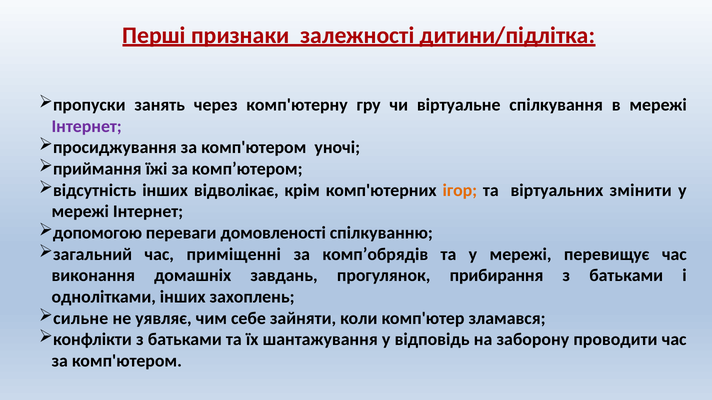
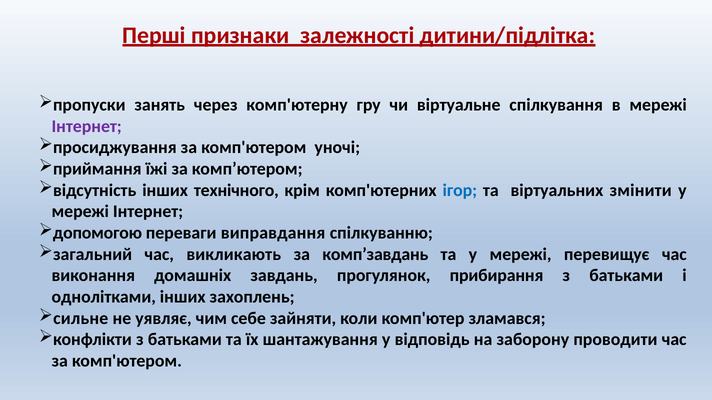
відволікає: відволікає -> технічного (236, 190)
ігор colour: orange -> blue (460, 190)
домовленості: домовленості -> виправдання (273, 233)
приміщенні: приміщенні -> викликають (234, 254)
комп’обрядів: комп’обрядів -> комп’завдань (375, 254)
